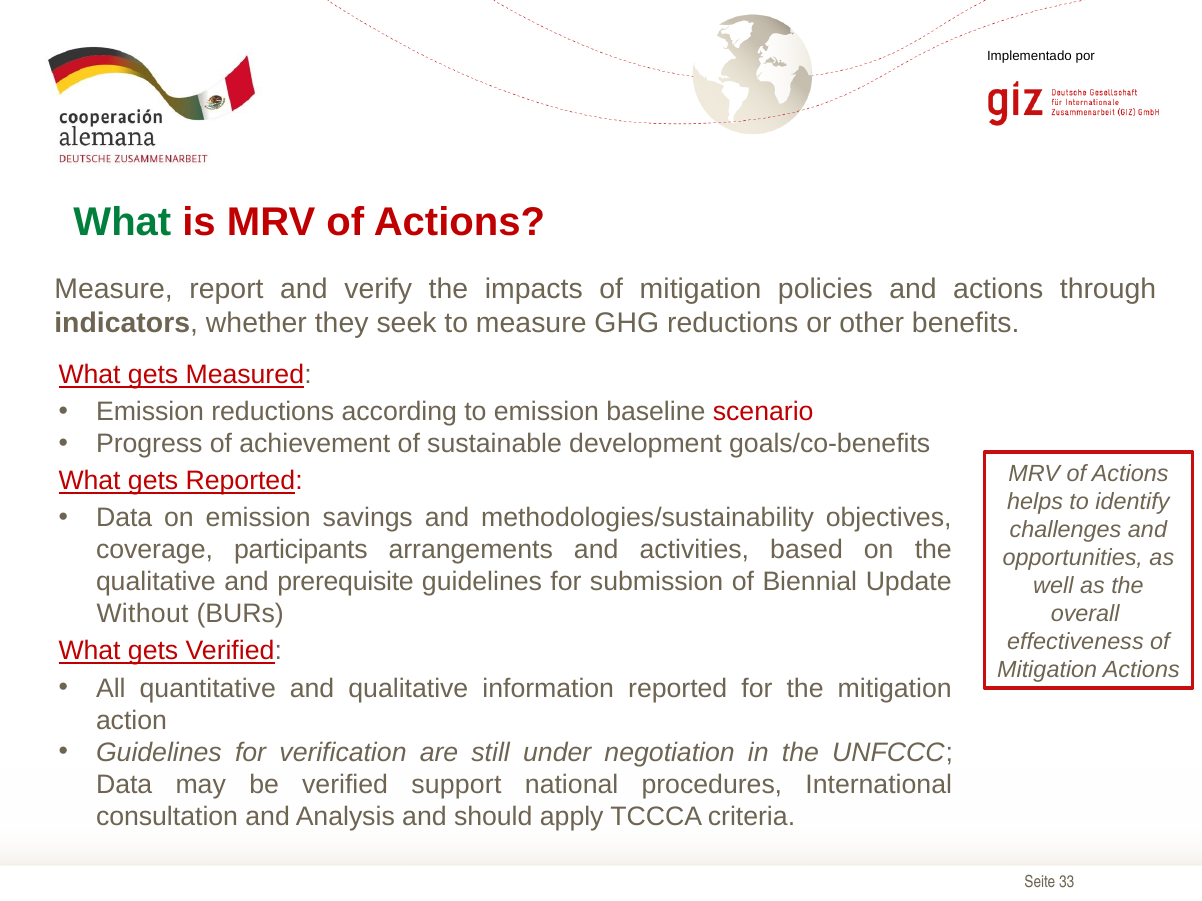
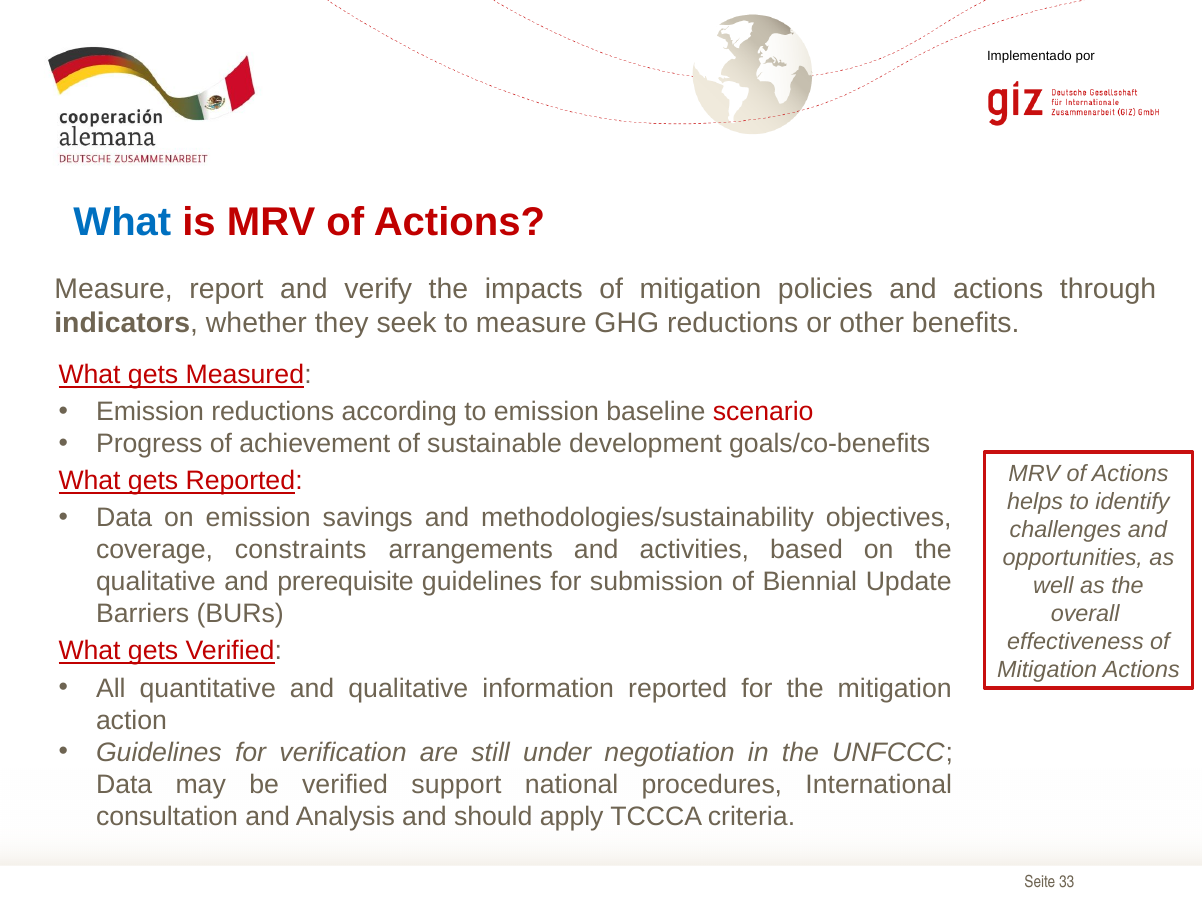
What colour: green -> blue (122, 223)
participants: participants -> constraints (301, 550)
Without: Without -> Barriers (143, 614)
